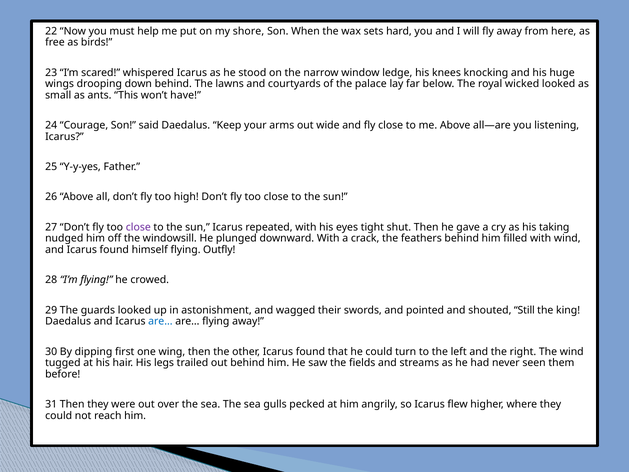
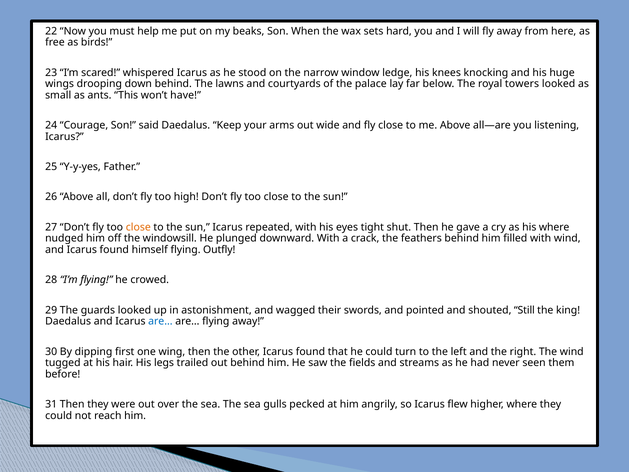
shore: shore -> beaks (249, 31)
wicked: wicked -> towers (522, 84)
close colour: purple -> orange (138, 227)
his taking: taking -> where (554, 227)
